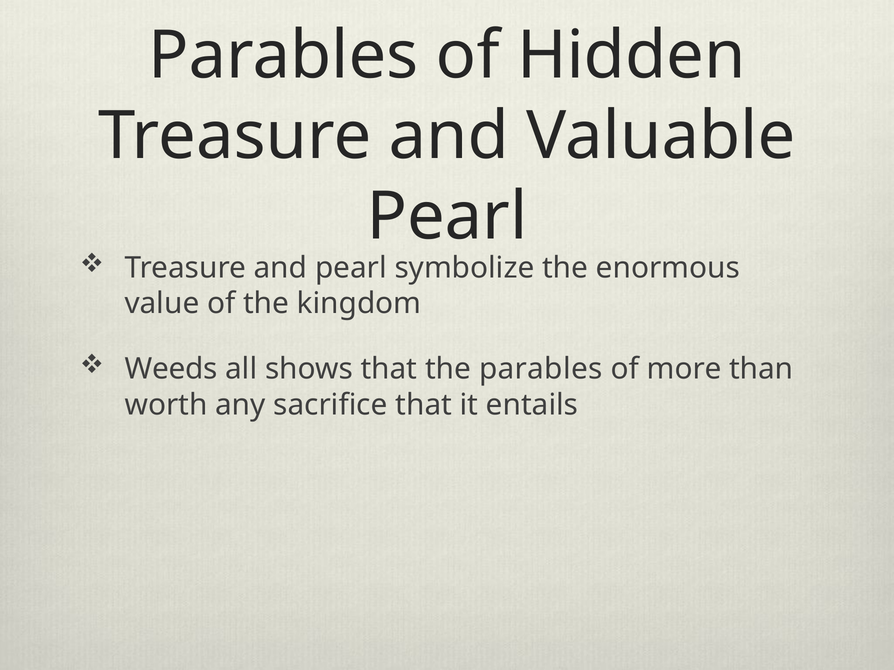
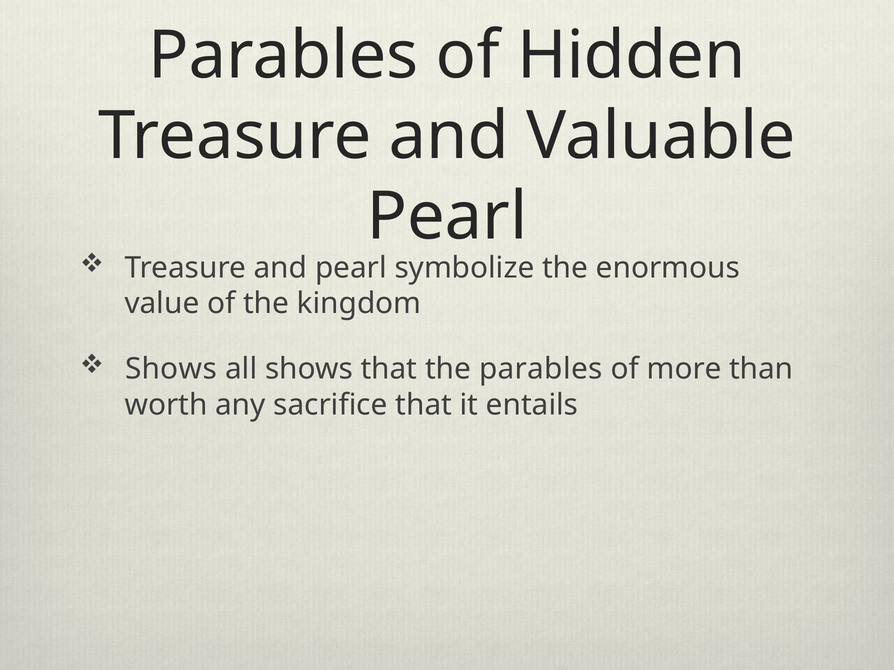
Weeds: Weeds -> Shows (171, 369)
